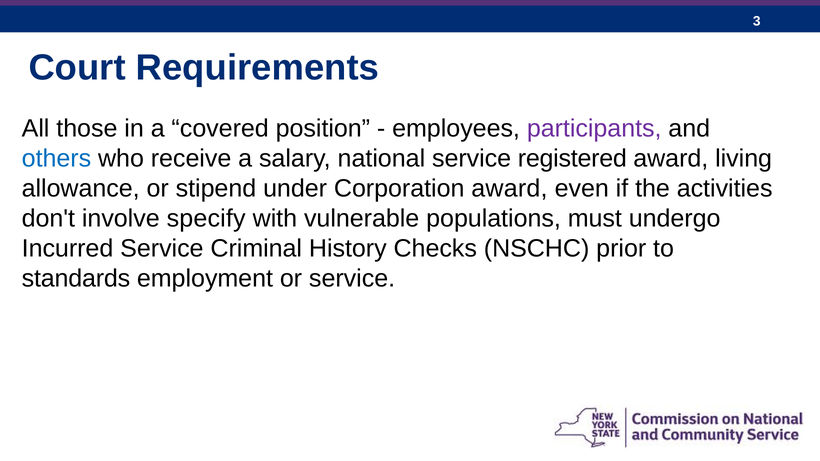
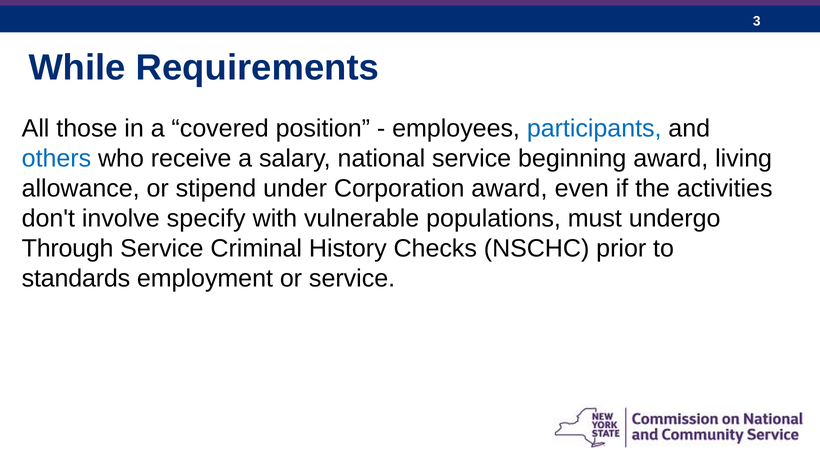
Court: Court -> While (77, 68)
participants colour: purple -> blue (594, 128)
registered: registered -> beginning (572, 159)
Incurred: Incurred -> Through (68, 249)
